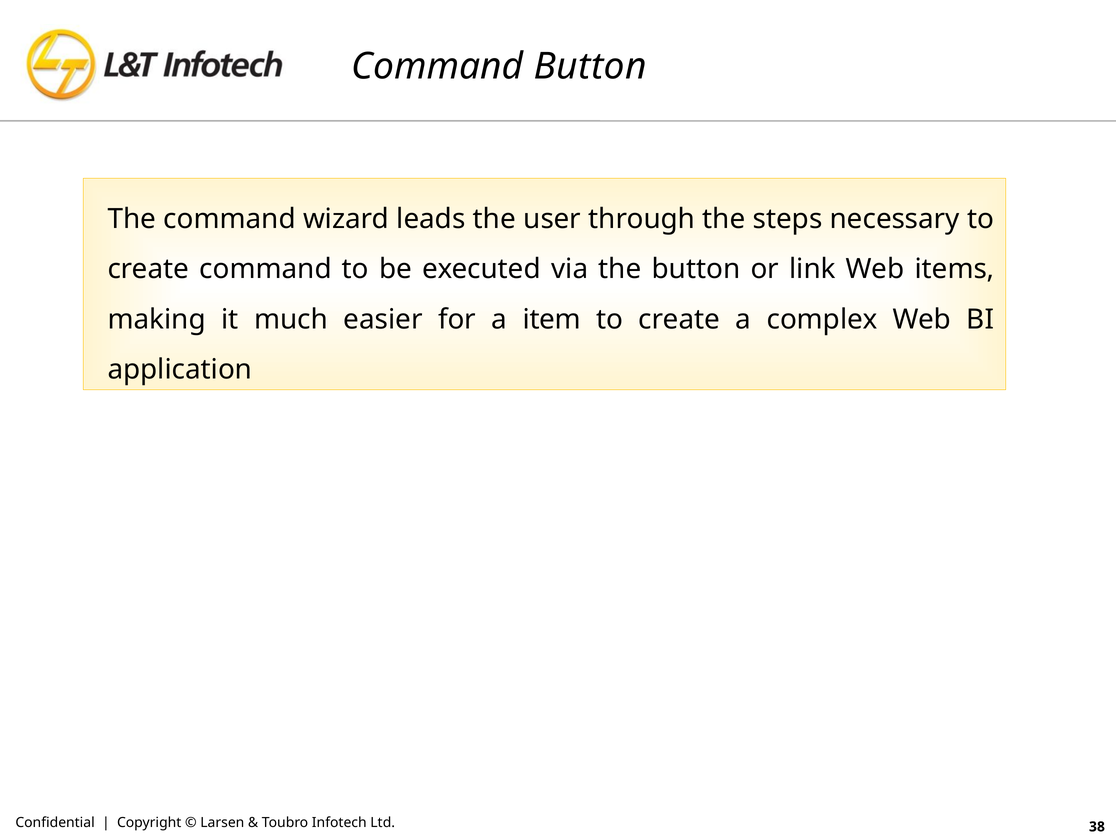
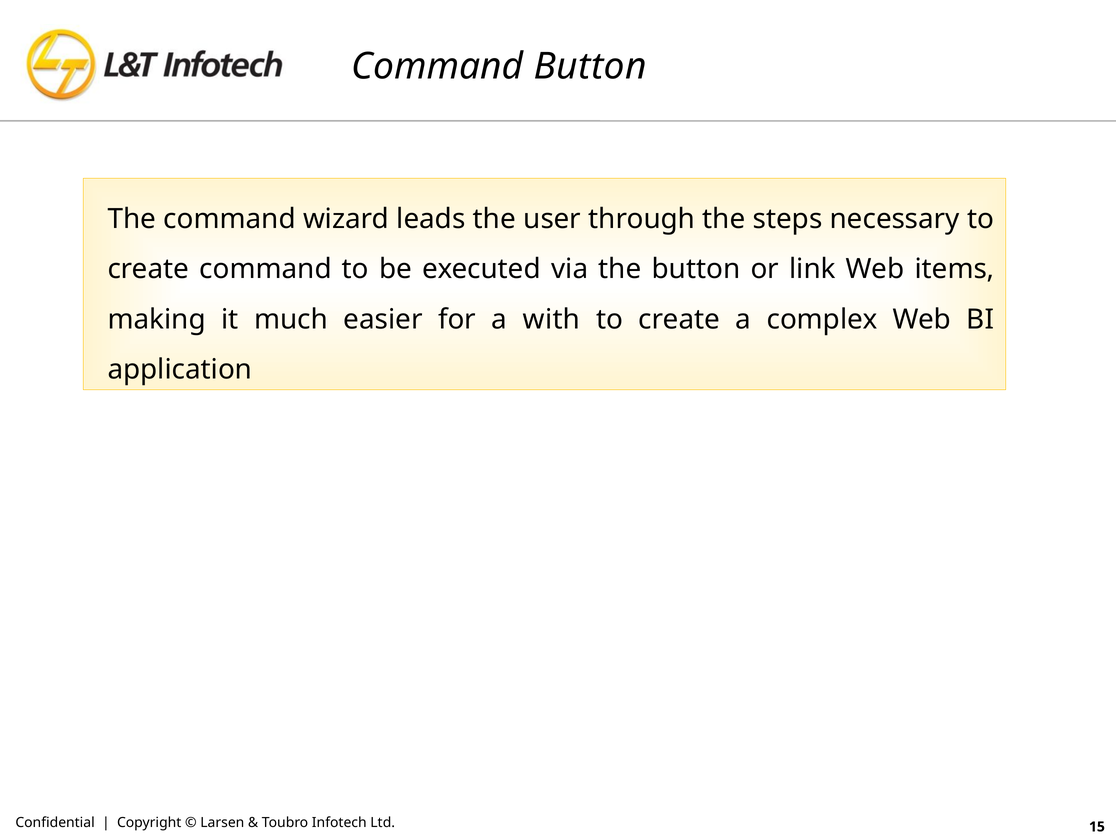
item: item -> with (551, 319)
38: 38 -> 15 (1097, 827)
